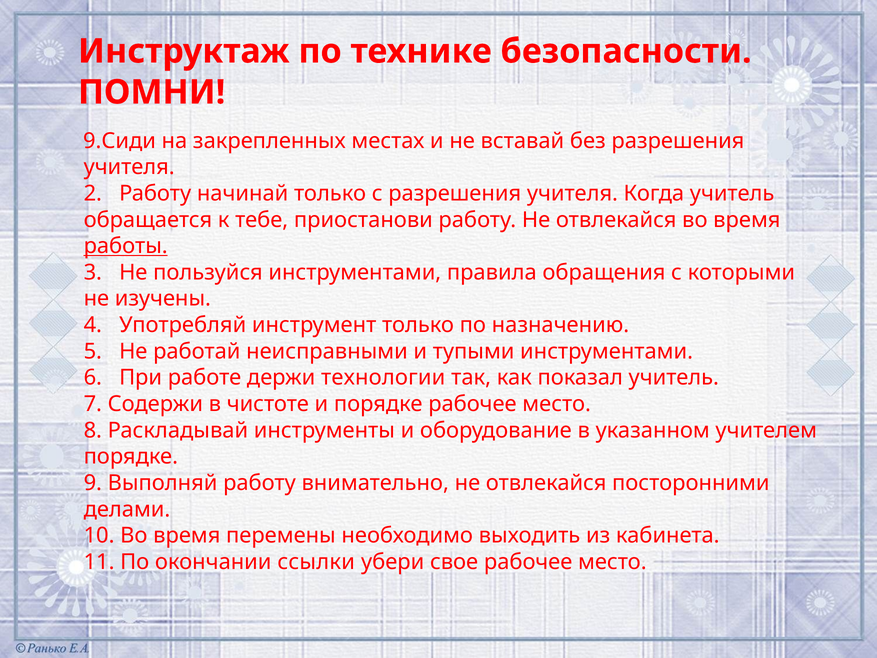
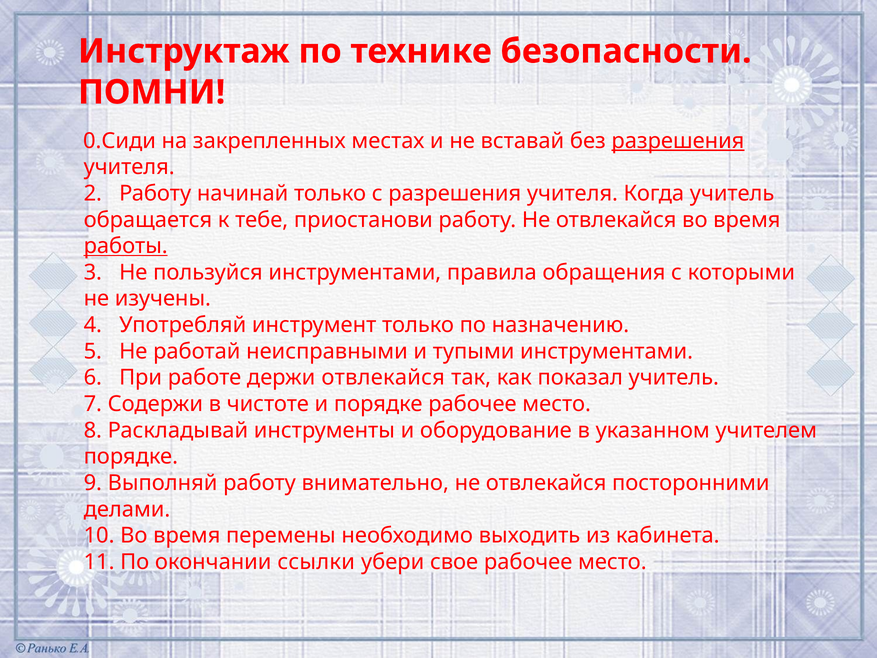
9.Сиди: 9.Сиди -> 0.Сиди (119, 141)
разрешения underline: none -> present (678, 141)
держи технологии: технологии -> отвлекайся (383, 378)
